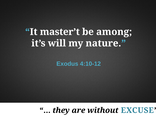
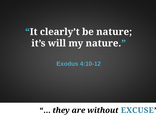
master’t: master’t -> clearly’t (60, 32)
be among: among -> nature (114, 32)
